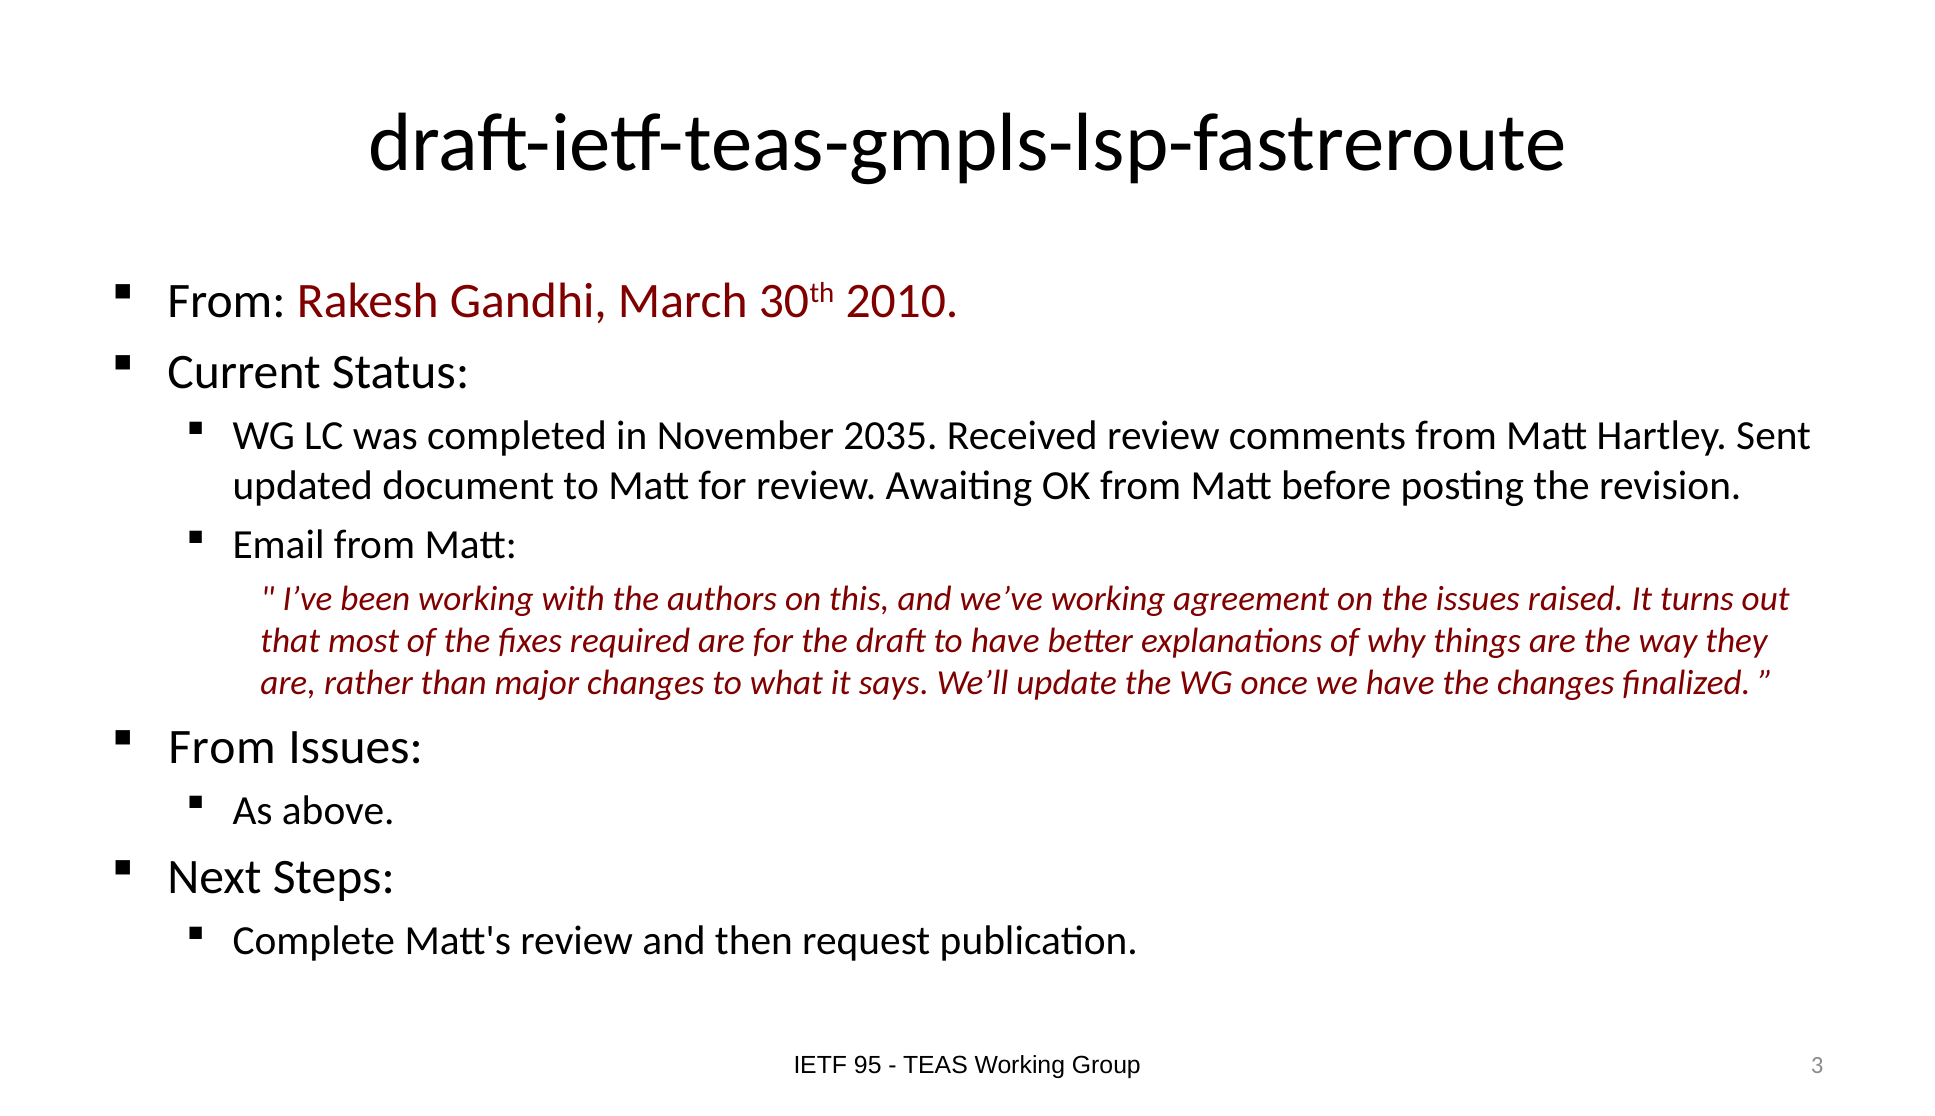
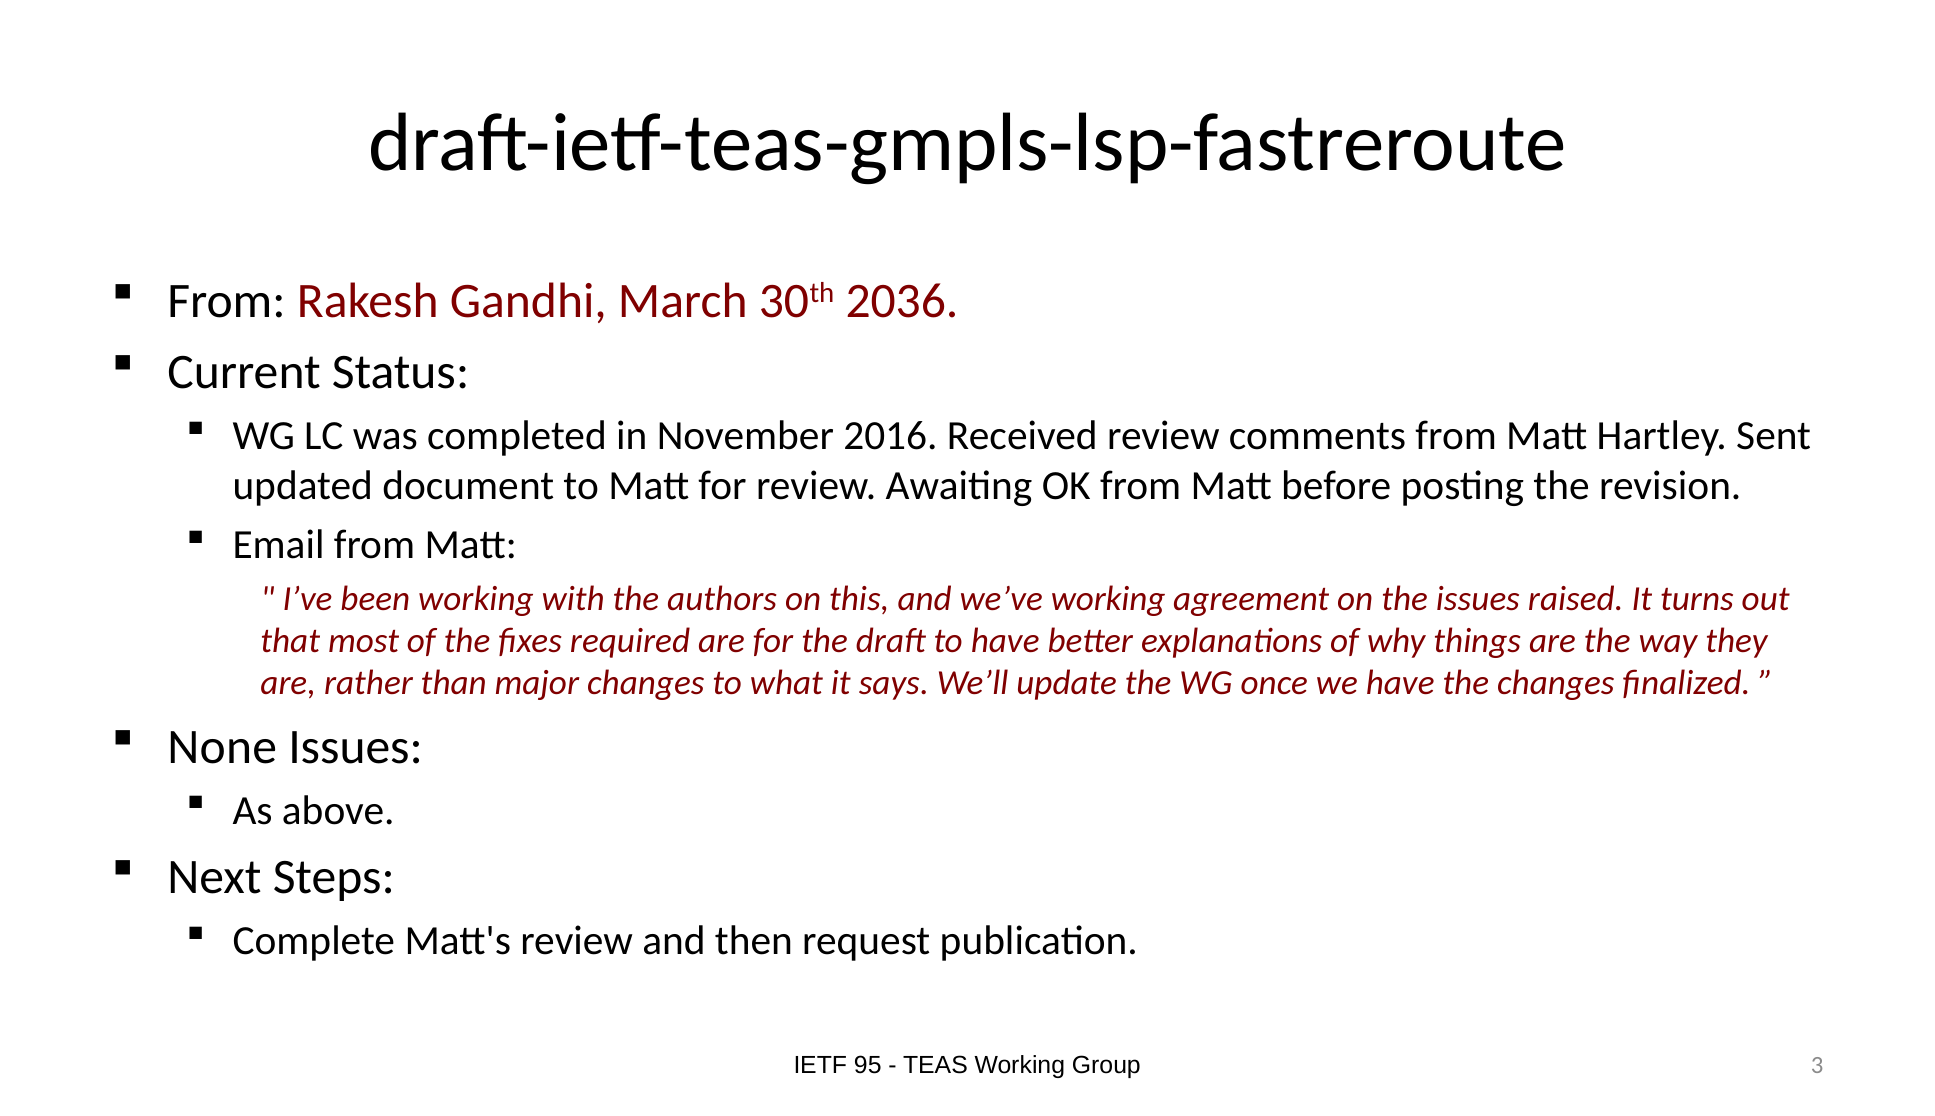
2010: 2010 -> 2036 (902, 301)
2035: 2035 -> 2016 (890, 436)
From: From -> None (222, 747)
